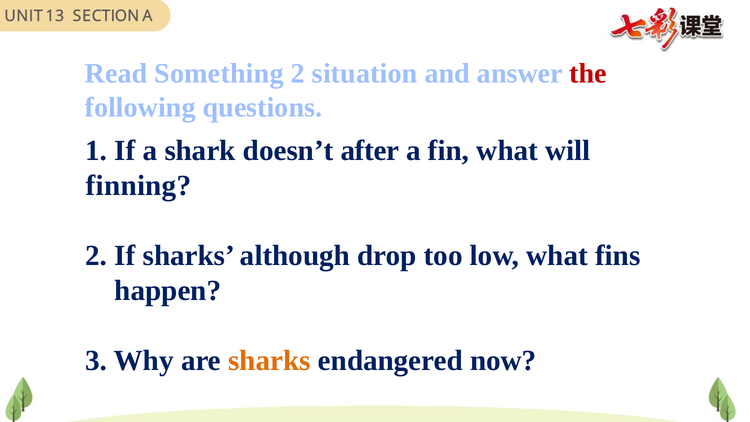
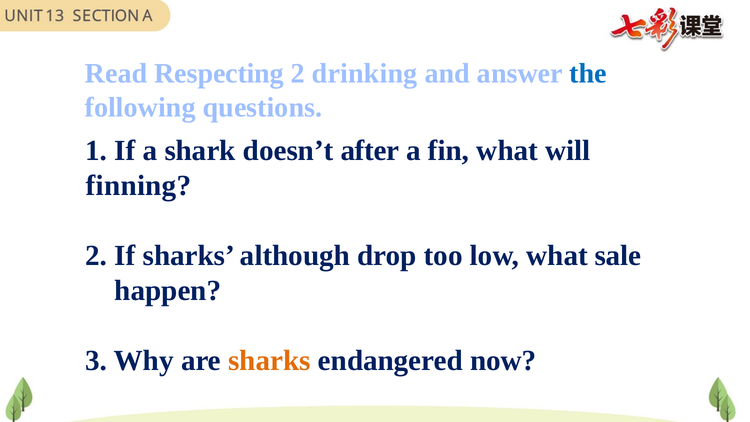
Something: Something -> Respecting (219, 74)
situation: situation -> drinking (365, 74)
the colour: red -> blue (588, 74)
fins: fins -> sale (618, 255)
